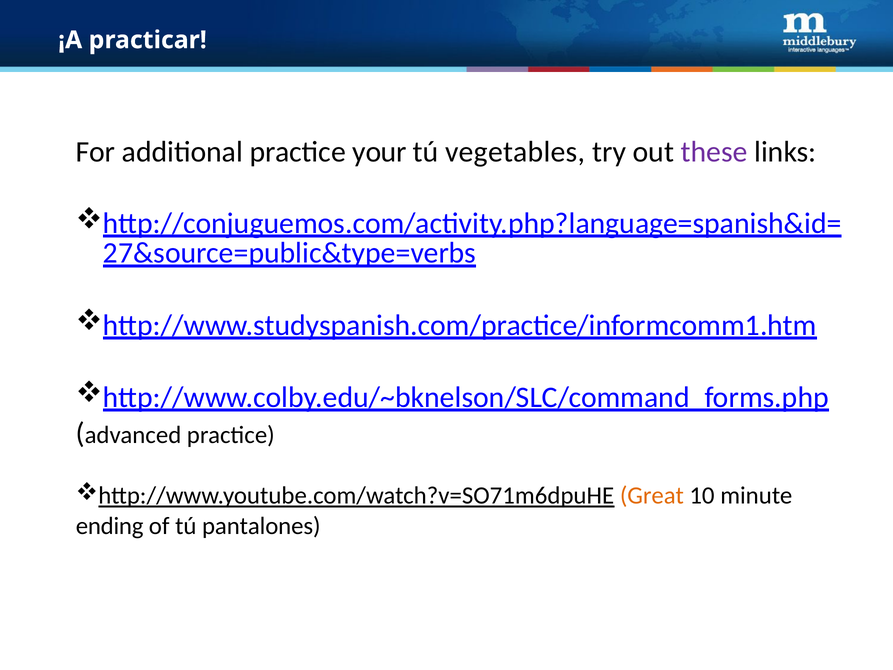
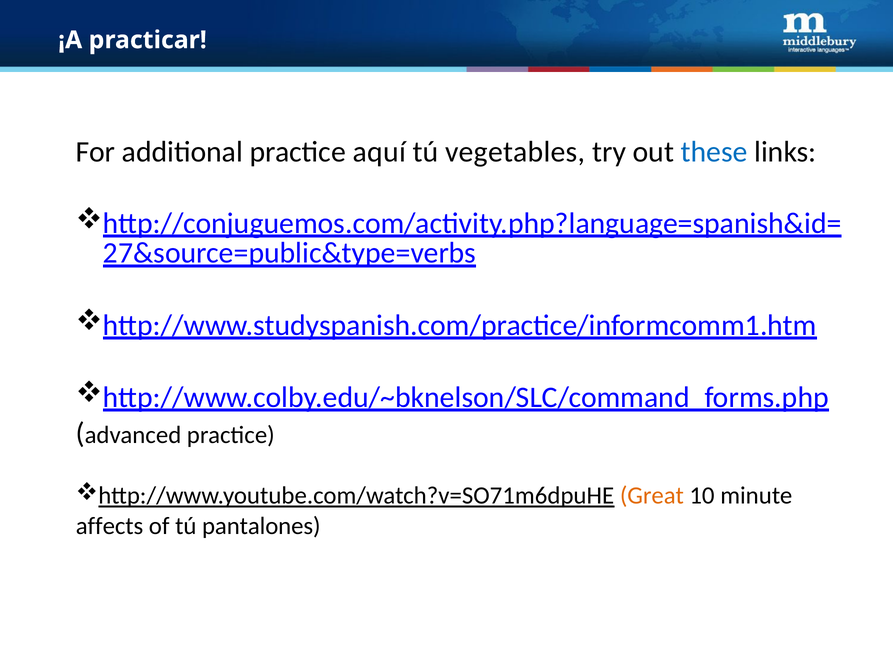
your: your -> aquí (379, 152)
these colour: purple -> blue (714, 152)
ending: ending -> affects (110, 526)
